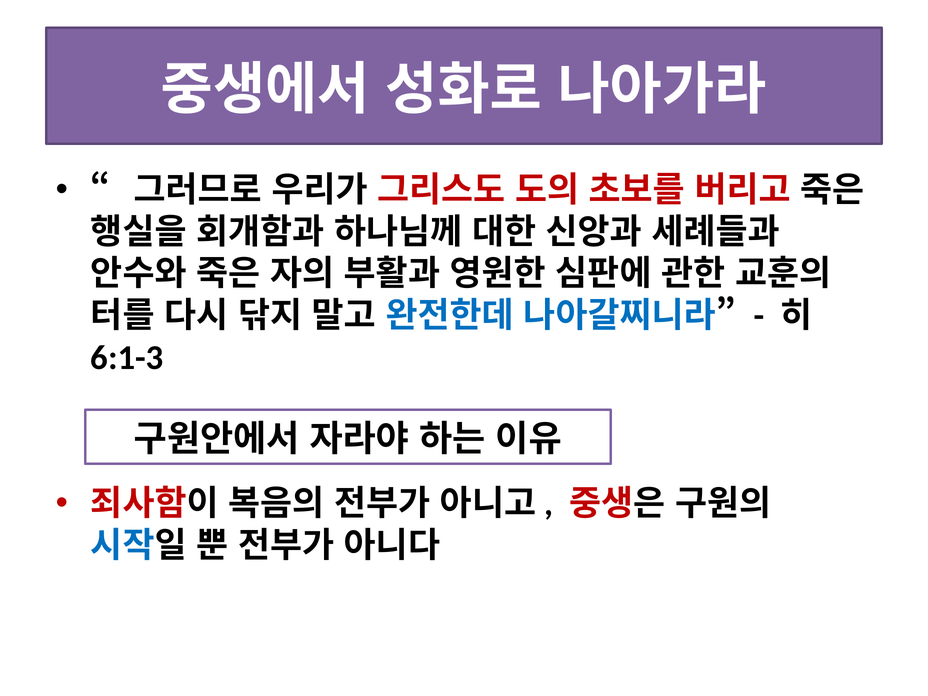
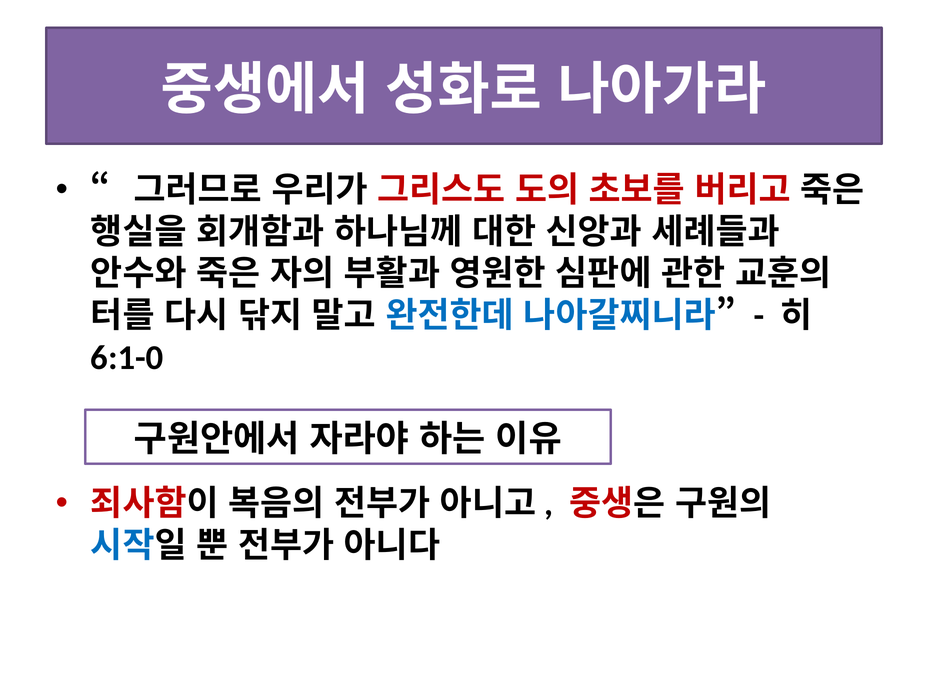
6:1-3: 6:1-3 -> 6:1-0 (127, 358)
